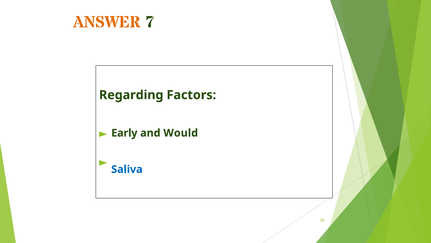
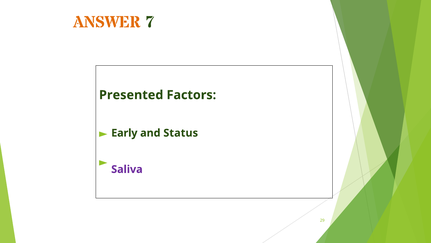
Regarding: Regarding -> Presented (131, 95)
Would: Would -> Status (181, 133)
Saliva colour: blue -> purple (127, 169)
